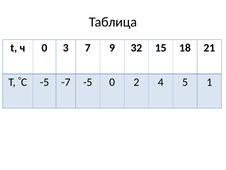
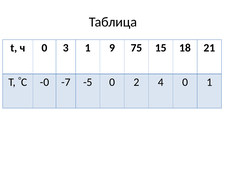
3 7: 7 -> 1 (88, 48)
32: 32 -> 75 (136, 48)
C -5: -5 -> -0 (44, 82)
4 5: 5 -> 0 (185, 82)
